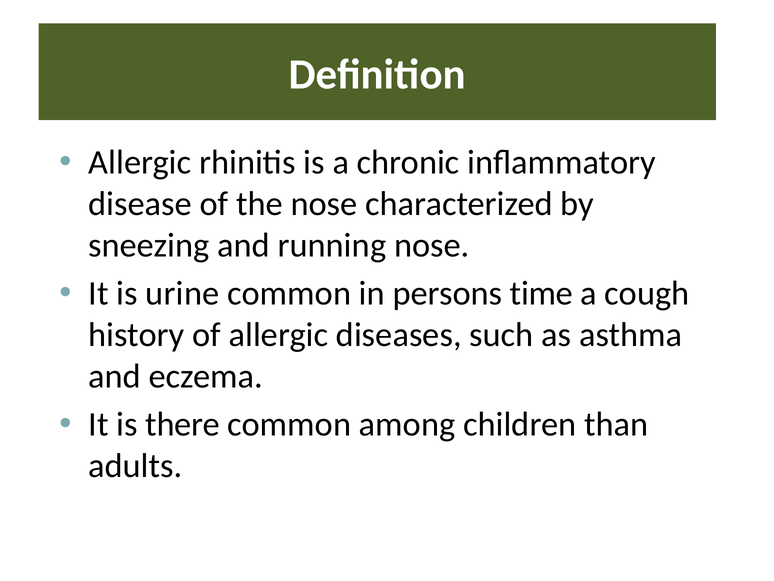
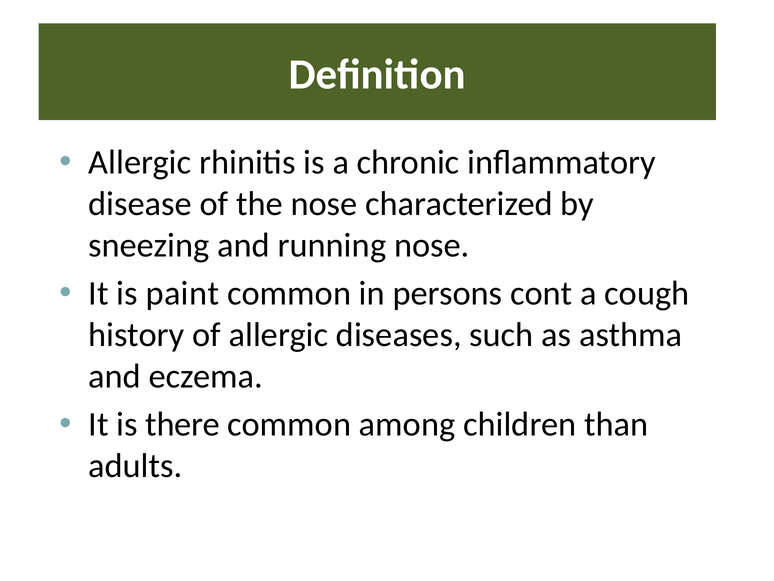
urine: urine -> paint (182, 293)
time: time -> cont (541, 293)
